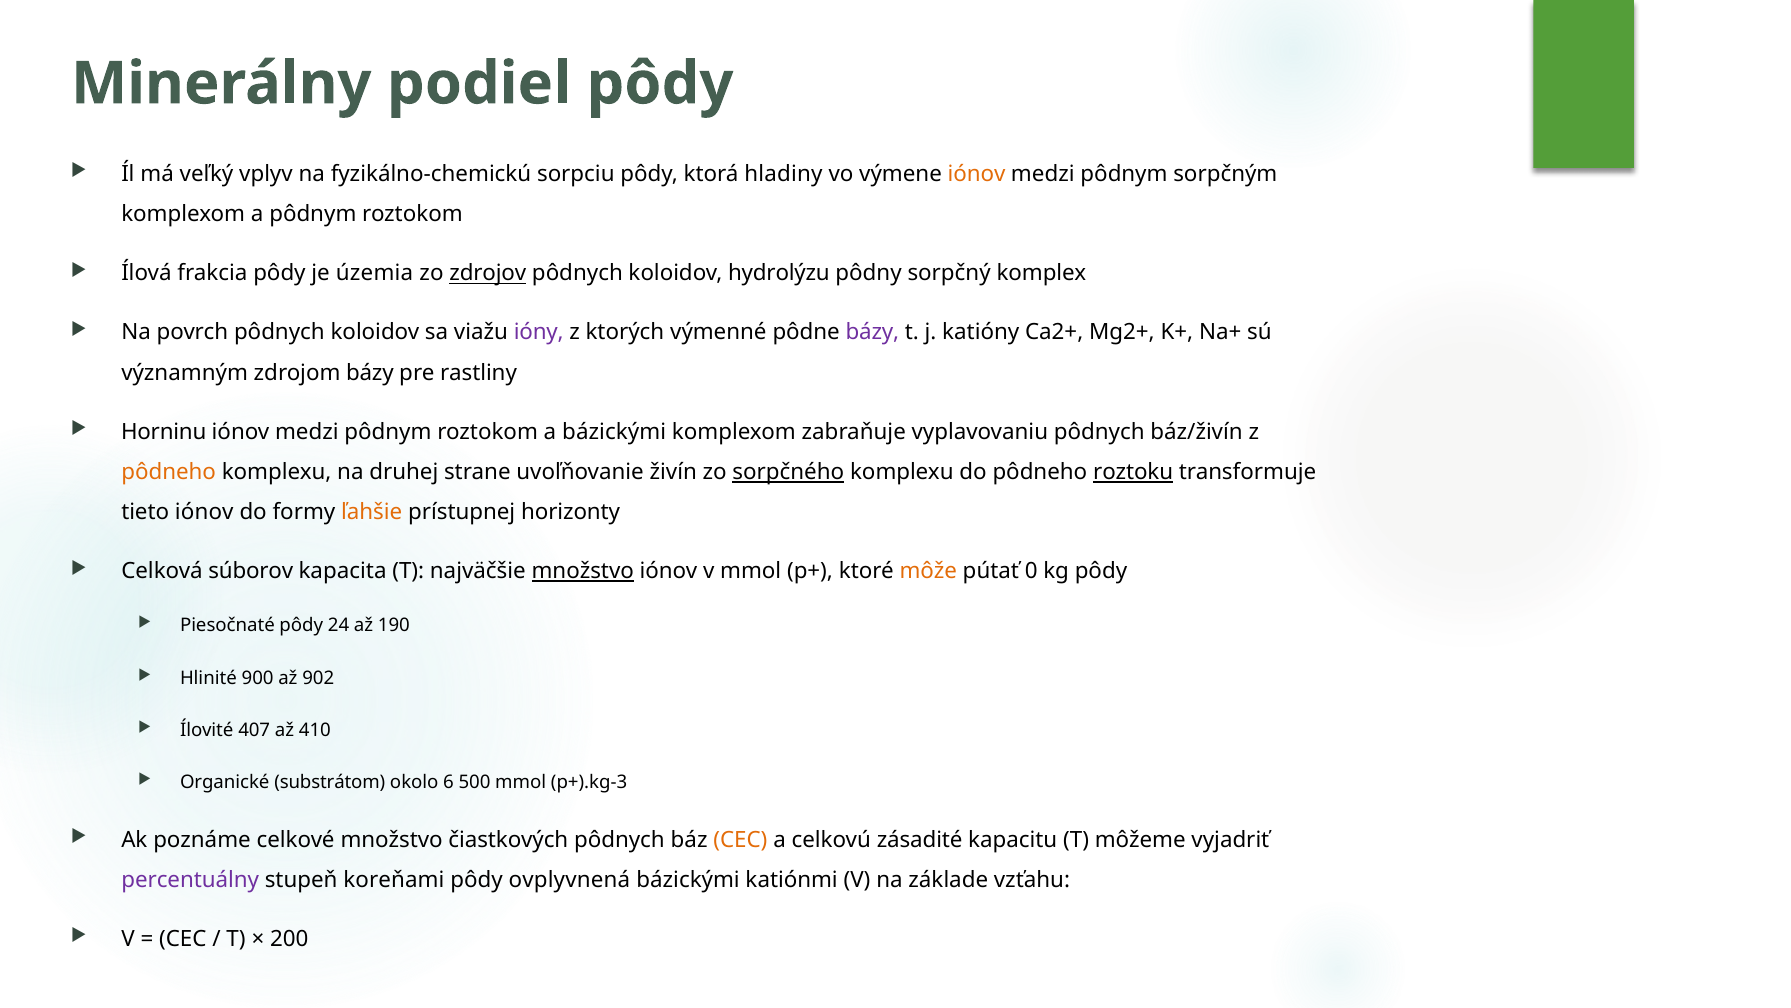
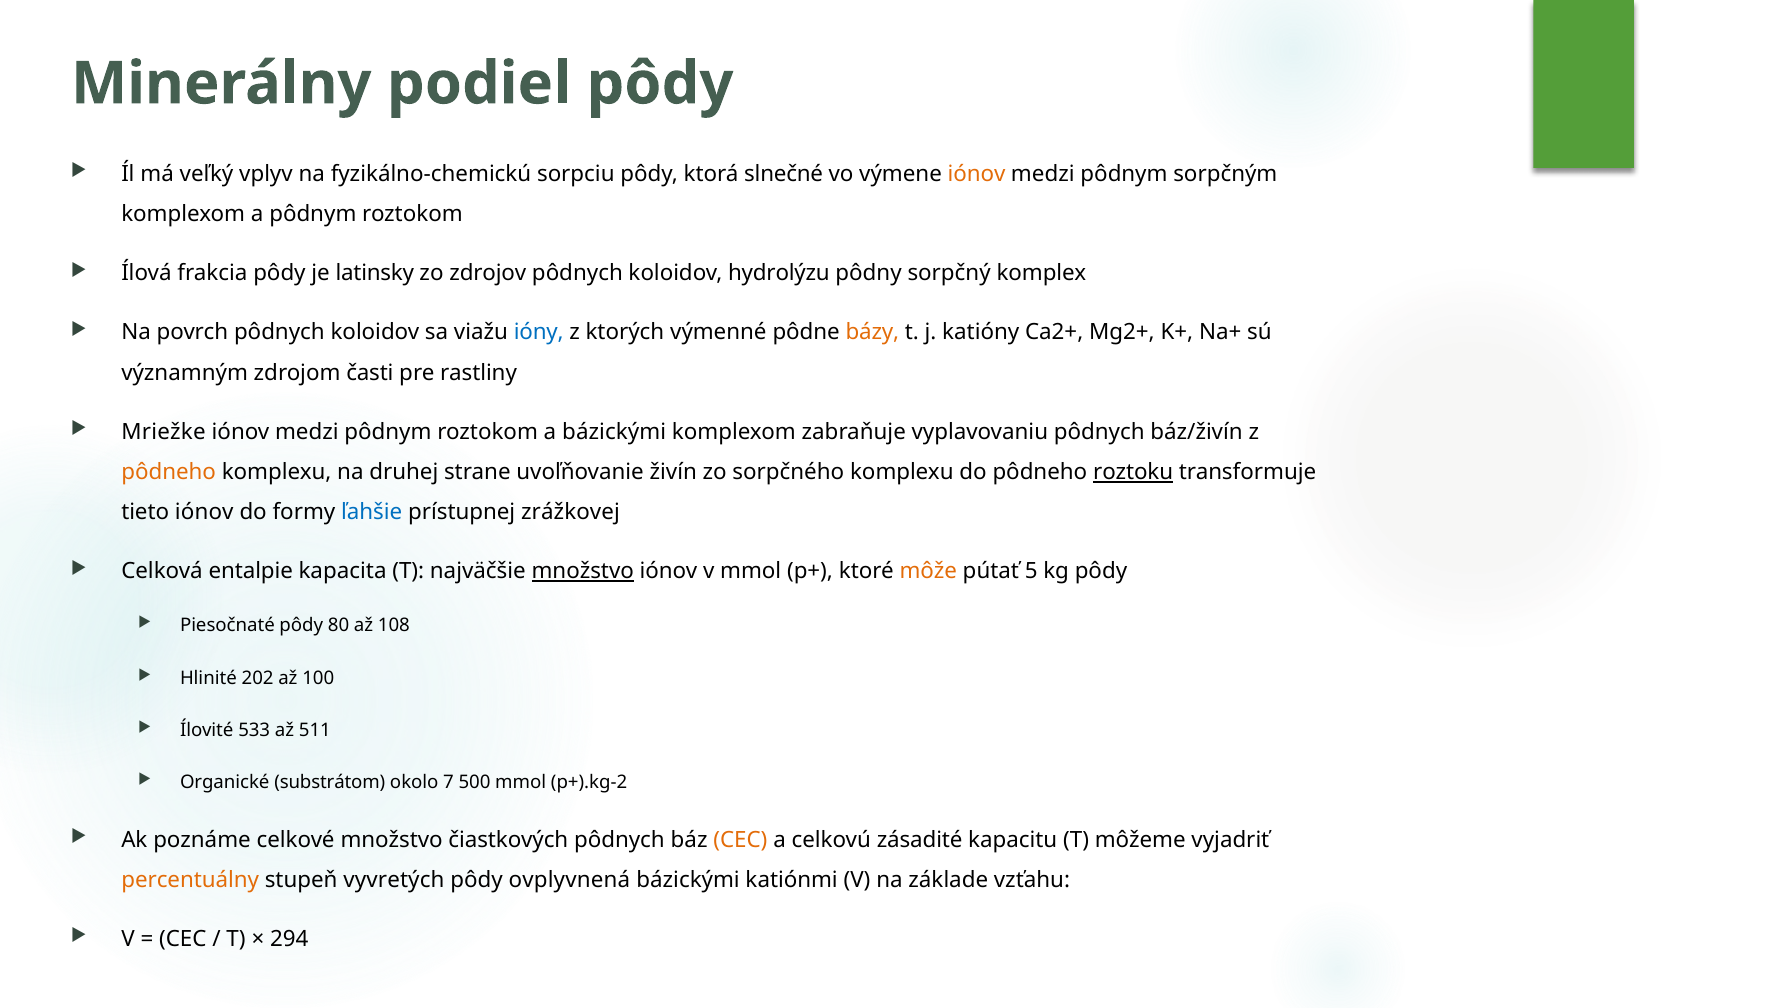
hladiny: hladiny -> slnečné (784, 174)
územia: územia -> latinsky (375, 273)
zdrojov underline: present -> none (488, 273)
ióny colour: purple -> blue (539, 332)
bázy colour: purple -> orange (872, 332)
zdrojom bázy: bázy -> časti (370, 373)
Horninu: Horninu -> Mriežke (163, 432)
sorpčného underline: present -> none (788, 472)
ľahšie colour: orange -> blue (372, 512)
horizonty: horizonty -> zrážkovej (571, 512)
súborov: súborov -> entalpie (251, 571)
0: 0 -> 5 (1031, 571)
24: 24 -> 80 (339, 625)
190: 190 -> 108 (394, 625)
900: 900 -> 202 (258, 678)
902: 902 -> 100 (318, 678)
407: 407 -> 533 (254, 730)
410: 410 -> 511 (315, 730)
6: 6 -> 7 (448, 782)
p+).kg-3: p+).kg-3 -> p+).kg-2 (589, 782)
percentuálny colour: purple -> orange (190, 880)
koreňami: koreňami -> vyvretých (394, 880)
200: 200 -> 294 (289, 939)
